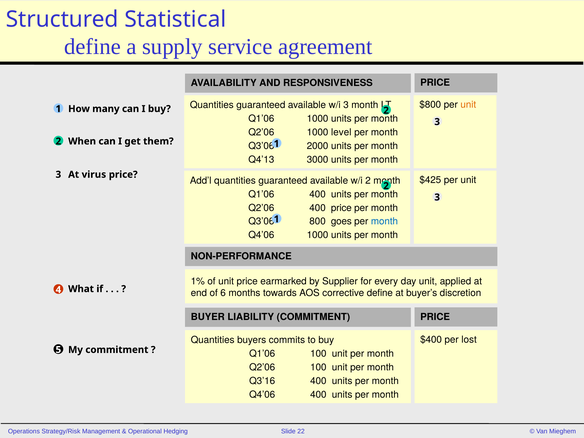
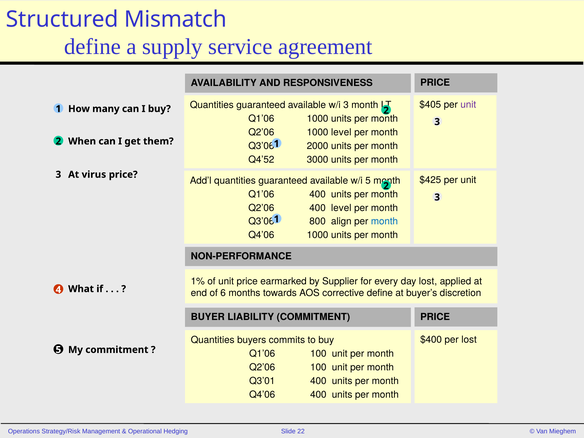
Statistical: Statistical -> Mismatch (175, 19)
$800: $800 -> $405 (430, 105)
unit colour: orange -> purple (468, 105)
Q4’13: Q4’13 -> Q4’52 (261, 160)
w/i 2: 2 -> 5 (368, 181)
400 price: price -> level (341, 208)
goes: goes -> align (341, 221)
day unit: unit -> lost (428, 281)
Q3’16: Q3’16 -> Q3’01 (262, 381)
